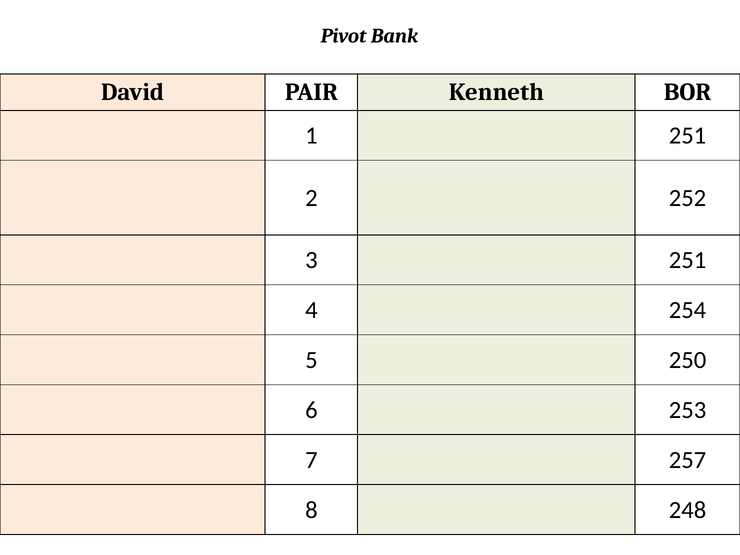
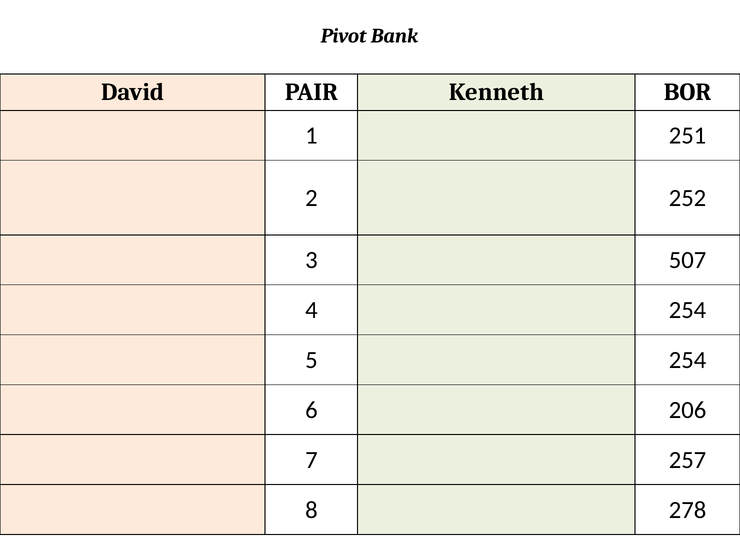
3 251: 251 -> 507 (688, 260)
5 250: 250 -> 254 (688, 360)
253: 253 -> 206 (688, 410)
248: 248 -> 278 (688, 510)
